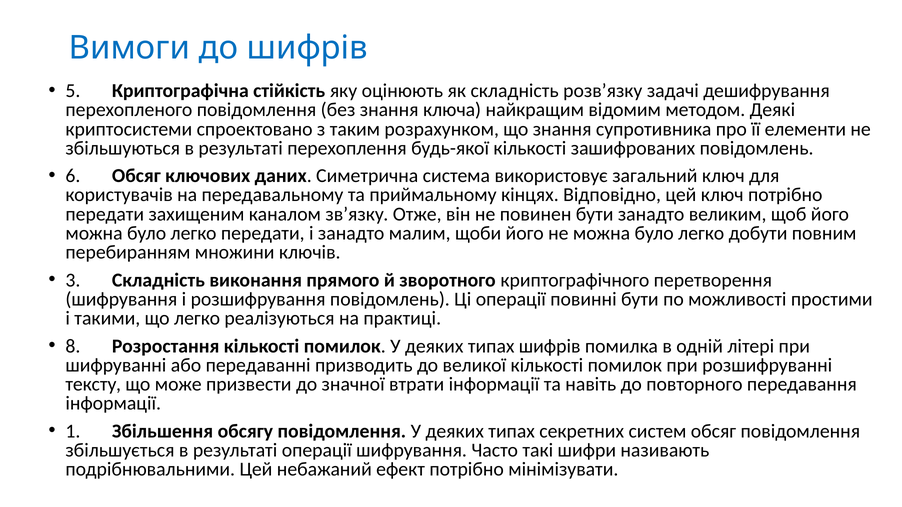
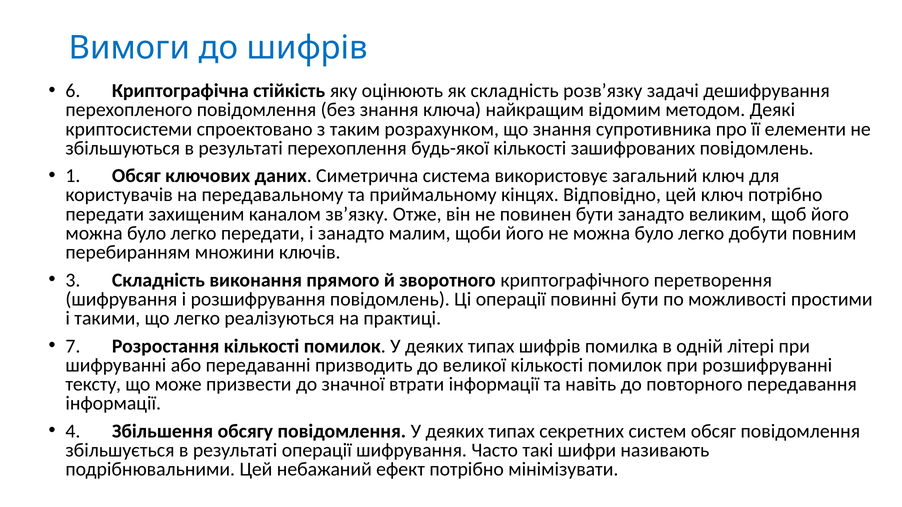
5: 5 -> 6 (73, 91)
6: 6 -> 1 (73, 176)
8: 8 -> 7 (73, 346)
1: 1 -> 4 (73, 431)
